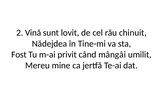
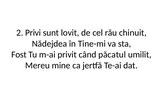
Vină: Vină -> Privi (33, 33)
mângâi: mângâi -> păcatul (112, 54)
